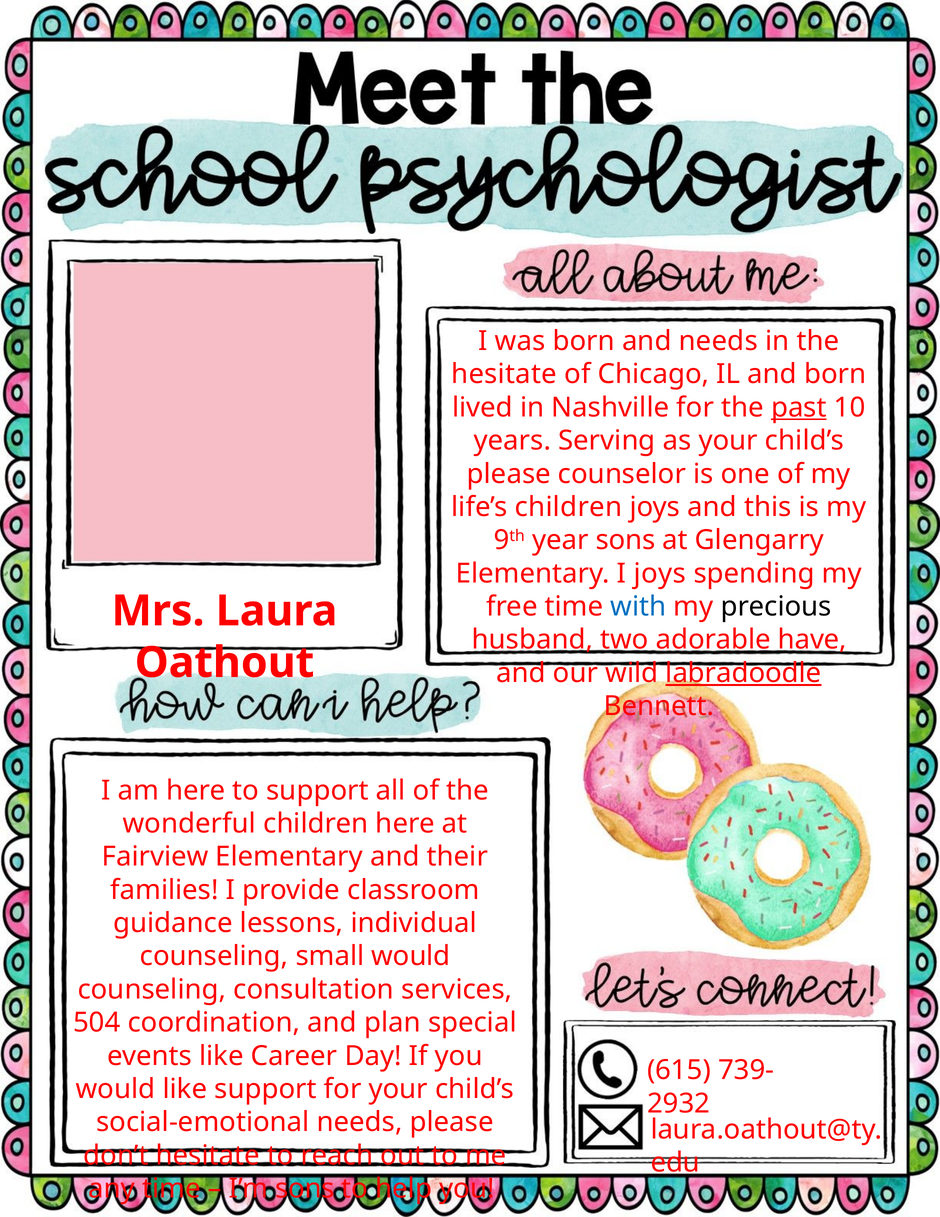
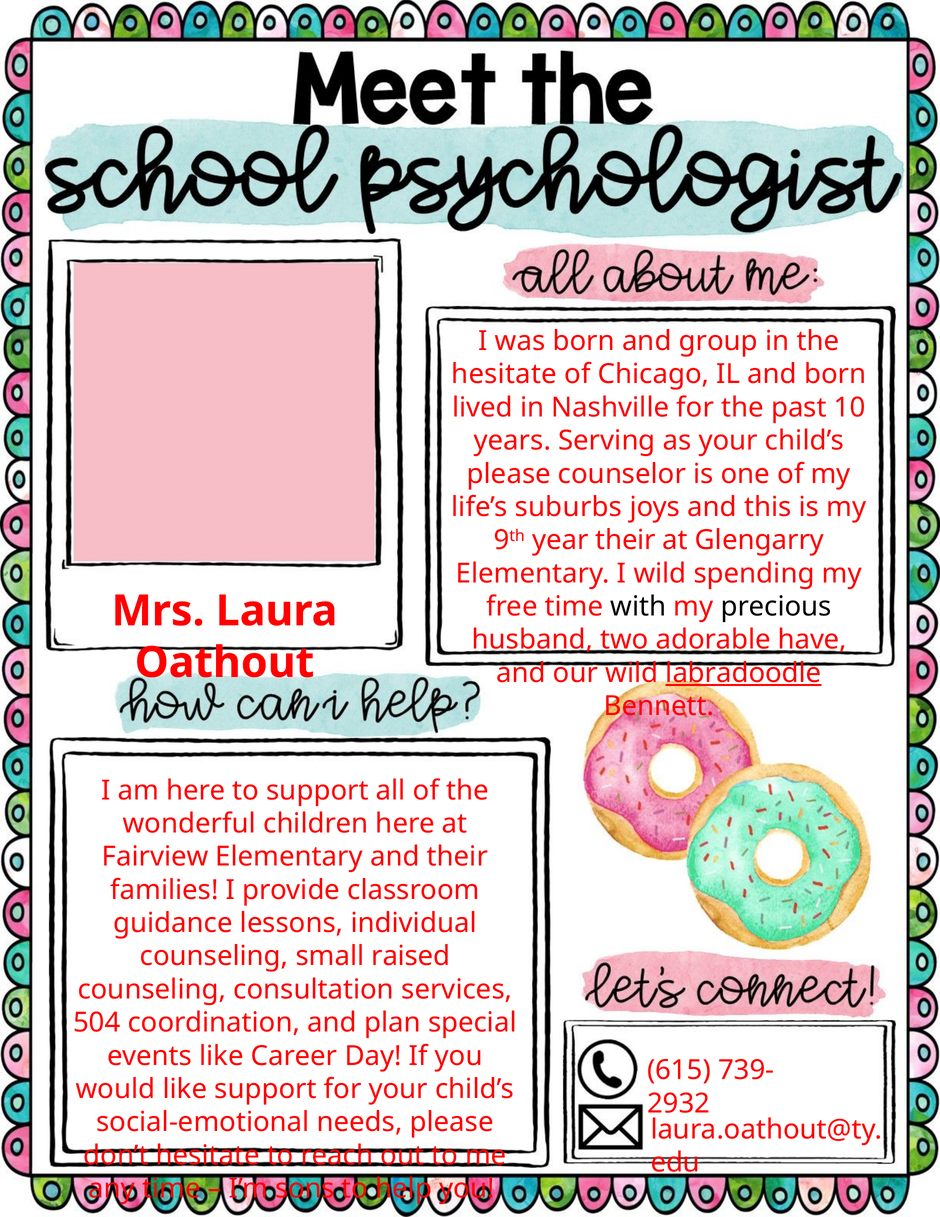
and needs: needs -> group (718, 341)
past underline: present -> none (799, 407)
life’s children: children -> suburbs (568, 507)
year sons: sons -> their (626, 540)
I joys: joys -> wild (660, 573)
with colour: blue -> black (638, 606)
small would: would -> raised (411, 956)
